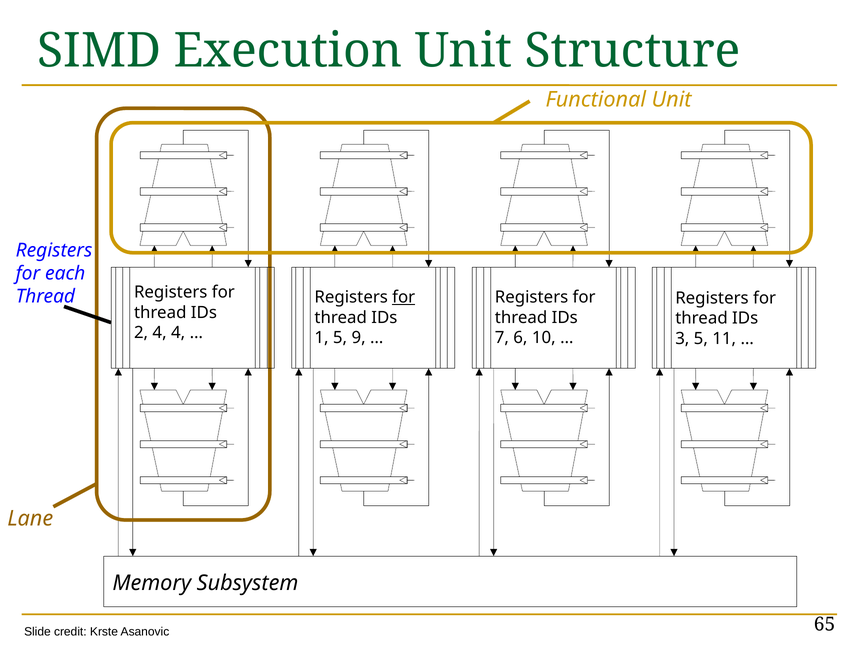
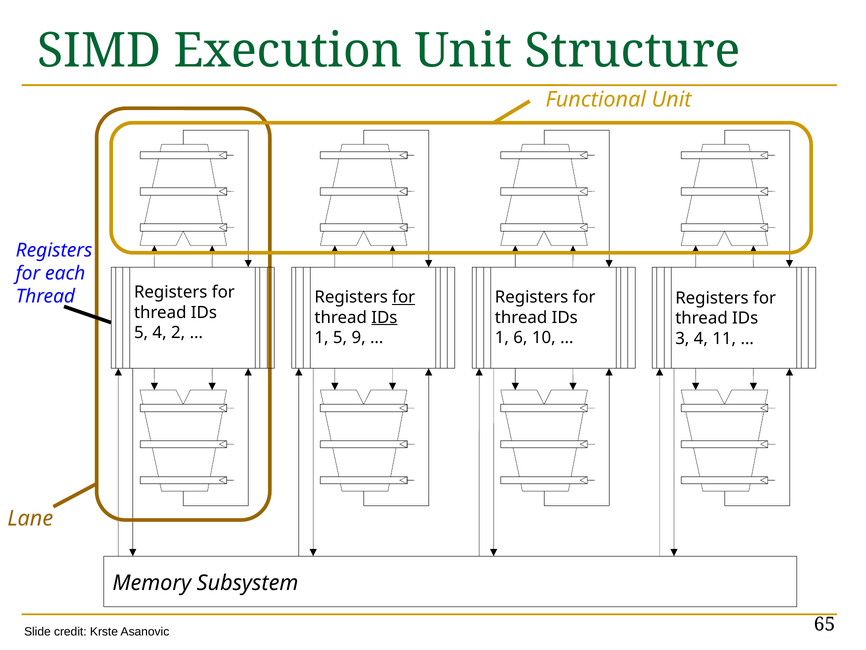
IDs underline: none -> present (384, 317)
2: 2 -> 5 (141, 332)
4 4: 4 -> 2 (178, 332)
7: 7 -> 1 (502, 337)
3 5: 5 -> 4 (701, 338)
